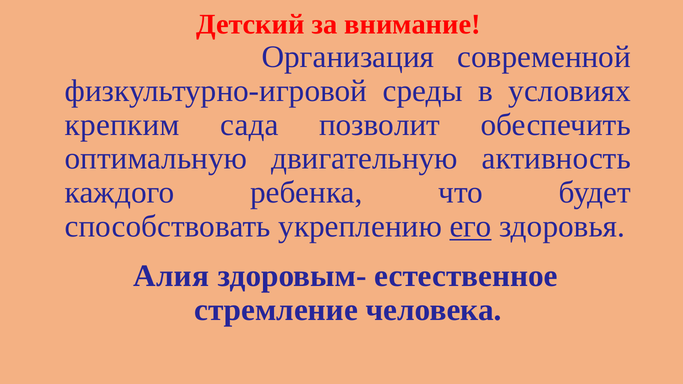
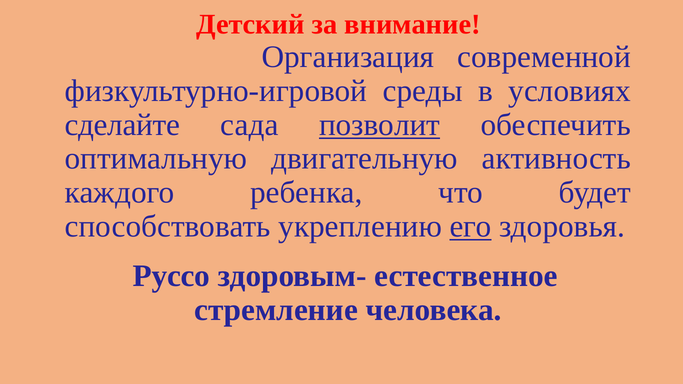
крепким: крепким -> сделайте (122, 125)
позволит underline: none -> present (380, 125)
Алия: Алия -> Руссо (171, 276)
